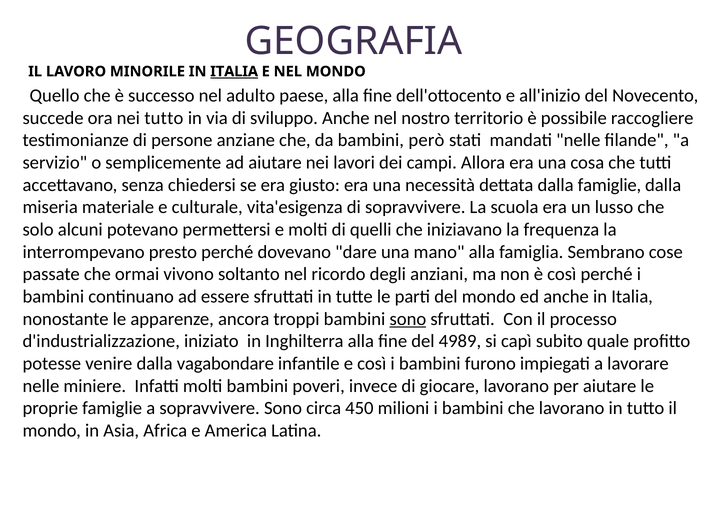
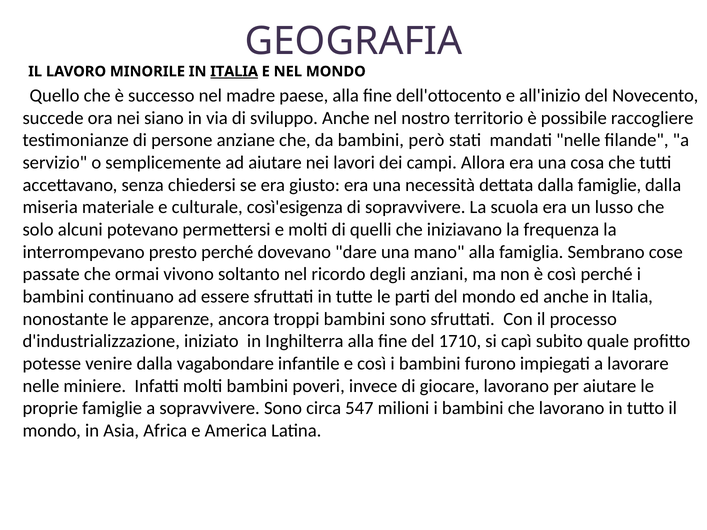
adulto: adulto -> madre (251, 96)
nei tutto: tutto -> siano (164, 118)
vita'esigenza: vita'esigenza -> così'esigenza (295, 207)
sono underline: present -> none (408, 319)
4989: 4989 -> 1710 (460, 341)
450: 450 -> 547 (359, 408)
